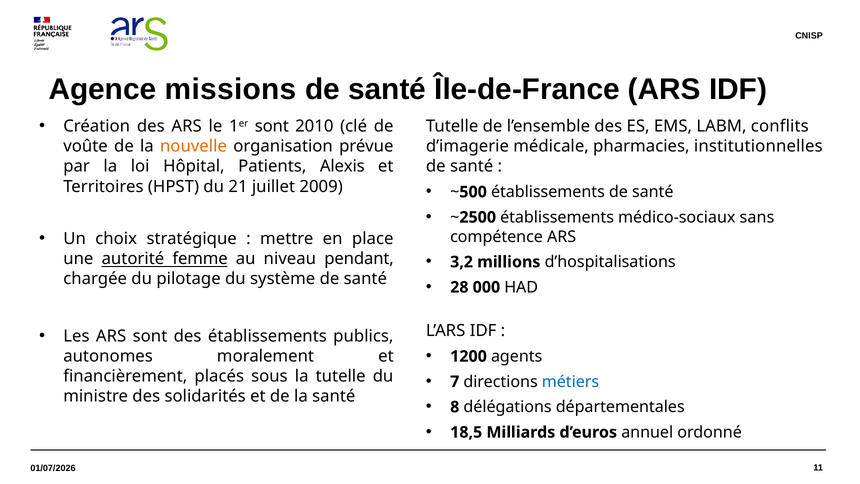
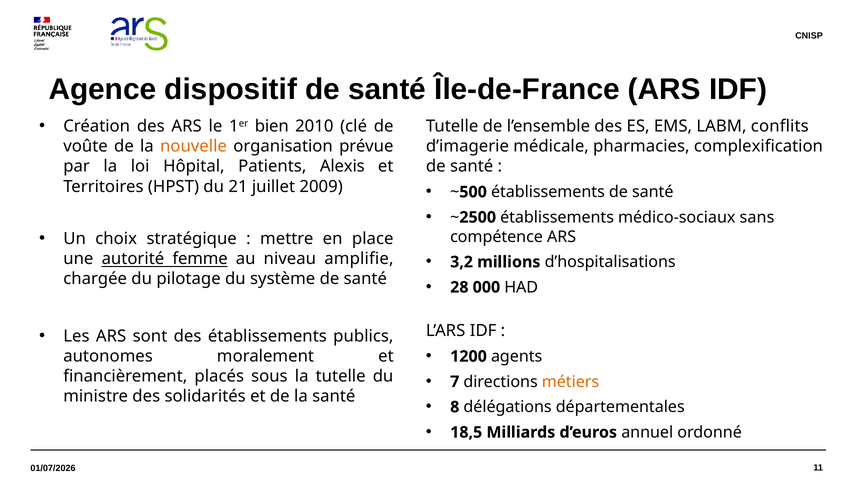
missions: missions -> dispositif (231, 89)
1er sont: sont -> bien (272, 126)
institutionnelles: institutionnelles -> complexification (758, 146)
pendant: pendant -> amplifie (359, 259)
métiers colour: blue -> orange (570, 382)
